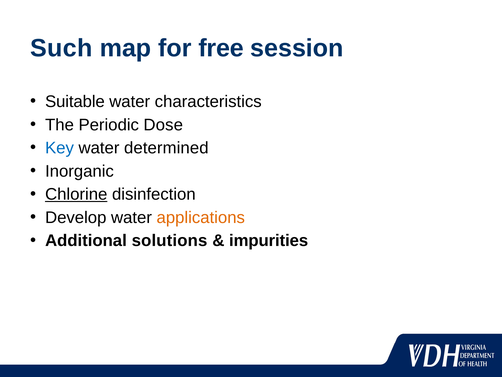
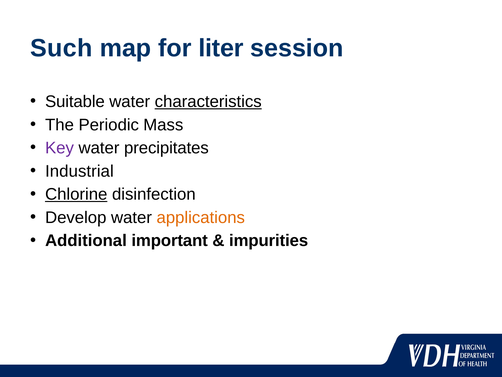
free: free -> liter (221, 48)
characteristics underline: none -> present (208, 102)
Dose: Dose -> Mass (163, 125)
Key colour: blue -> purple (60, 148)
determined: determined -> precipitates (166, 148)
Inorganic: Inorganic -> Industrial (79, 171)
solutions: solutions -> important (170, 240)
